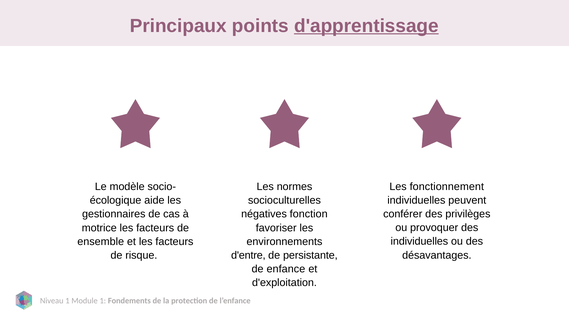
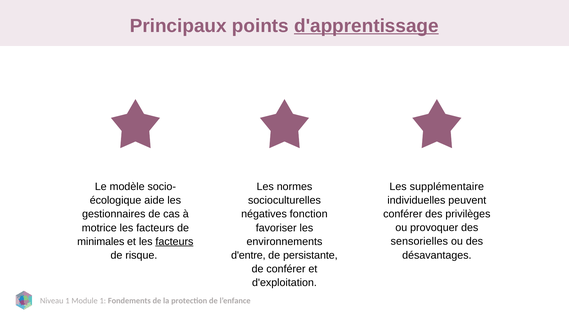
fonctionnement: fonctionnement -> supplémentaire (447, 187)
individuelles: individuelles -> sensorielles (419, 242)
ensemble: ensemble -> minimales (101, 242)
facteurs underline: none -> present (174, 242)
de enfance: enfance -> conférer (286, 269)
